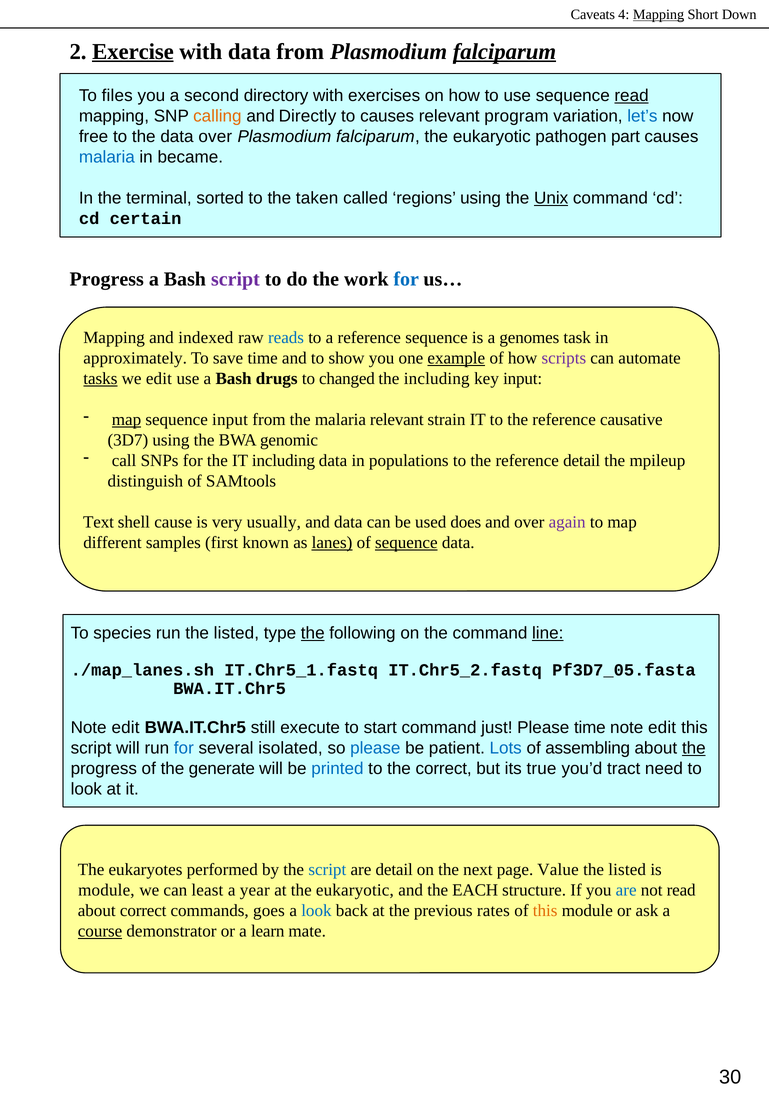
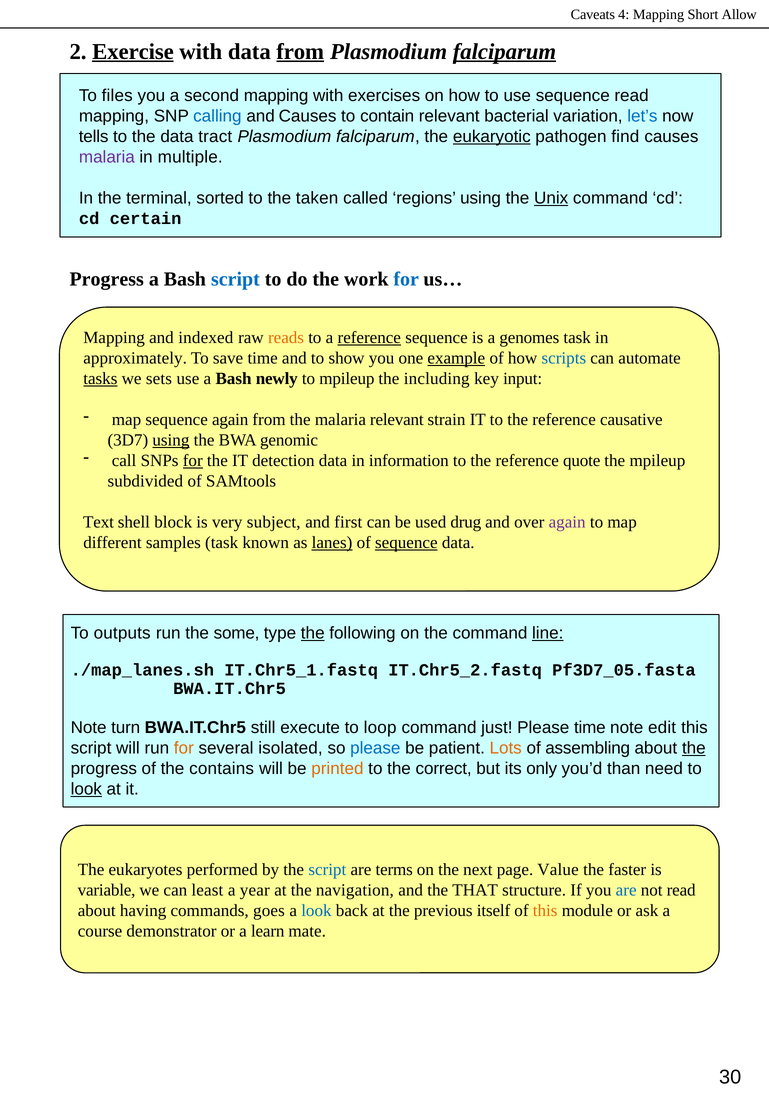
Mapping underline: present -> none (659, 15)
Down: Down -> Allow (739, 15)
from underline: none -> present (300, 52)
second directory: directory -> mapping (276, 96)
read underline: present -> none (632, 96)
calling colour: orange -> blue (217, 116)
and Directly: Directly -> Causes (308, 116)
to causes: causes -> contain (387, 116)
program: program -> bacterial (517, 116)
free: free -> tells (94, 137)
data over: over -> tract (215, 137)
eukaryotic underline: none -> present (492, 137)
part: part -> find (625, 137)
malaria colour: blue -> purple (107, 157)
became: became -> multiple (190, 157)
script colour: purple -> blue (235, 279)
reads colour: blue -> orange (286, 337)
reference underline: none -> present (369, 337)
scripts colour: purple -> blue (564, 358)
we edit: edit -> sets (159, 378)
drugs: drugs -> newly (277, 378)
to changed: changed -> mpileup (347, 378)
map underline: present -> none (126, 419)
sequence input: input -> again (230, 419)
using underline: none -> present (171, 440)
for underline: none -> present (193, 460)
IT including: including -> detection (283, 460)
populations: populations -> information (409, 460)
reference detail: detail -> quote (582, 460)
distinguish: distinguish -> subdivided (145, 481)
cause: cause -> block (173, 522)
usually: usually -> subject (274, 522)
and data: data -> first (348, 522)
does: does -> drug (466, 522)
samples first: first -> task (222, 542)
species: species -> outputs (122, 633)
run the listed: listed -> some (237, 633)
edit: edit -> turn (126, 728)
start: start -> loop (380, 728)
for colour: blue -> orange (184, 748)
Lots colour: blue -> orange (506, 748)
generate: generate -> contains (222, 769)
printed colour: blue -> orange (337, 769)
true: true -> only (542, 769)
tract: tract -> than (624, 769)
look underline: none -> present (86, 789)
are detail: detail -> terms (394, 869)
listed: listed -> faster (627, 869)
module: module -> variable (107, 890)
at the eukaryotic: eukaryotic -> navigation (355, 890)
EACH: EACH -> THAT (475, 890)
about correct: correct -> having (143, 910)
rates: rates -> itself (494, 910)
course underline: present -> none (100, 931)
